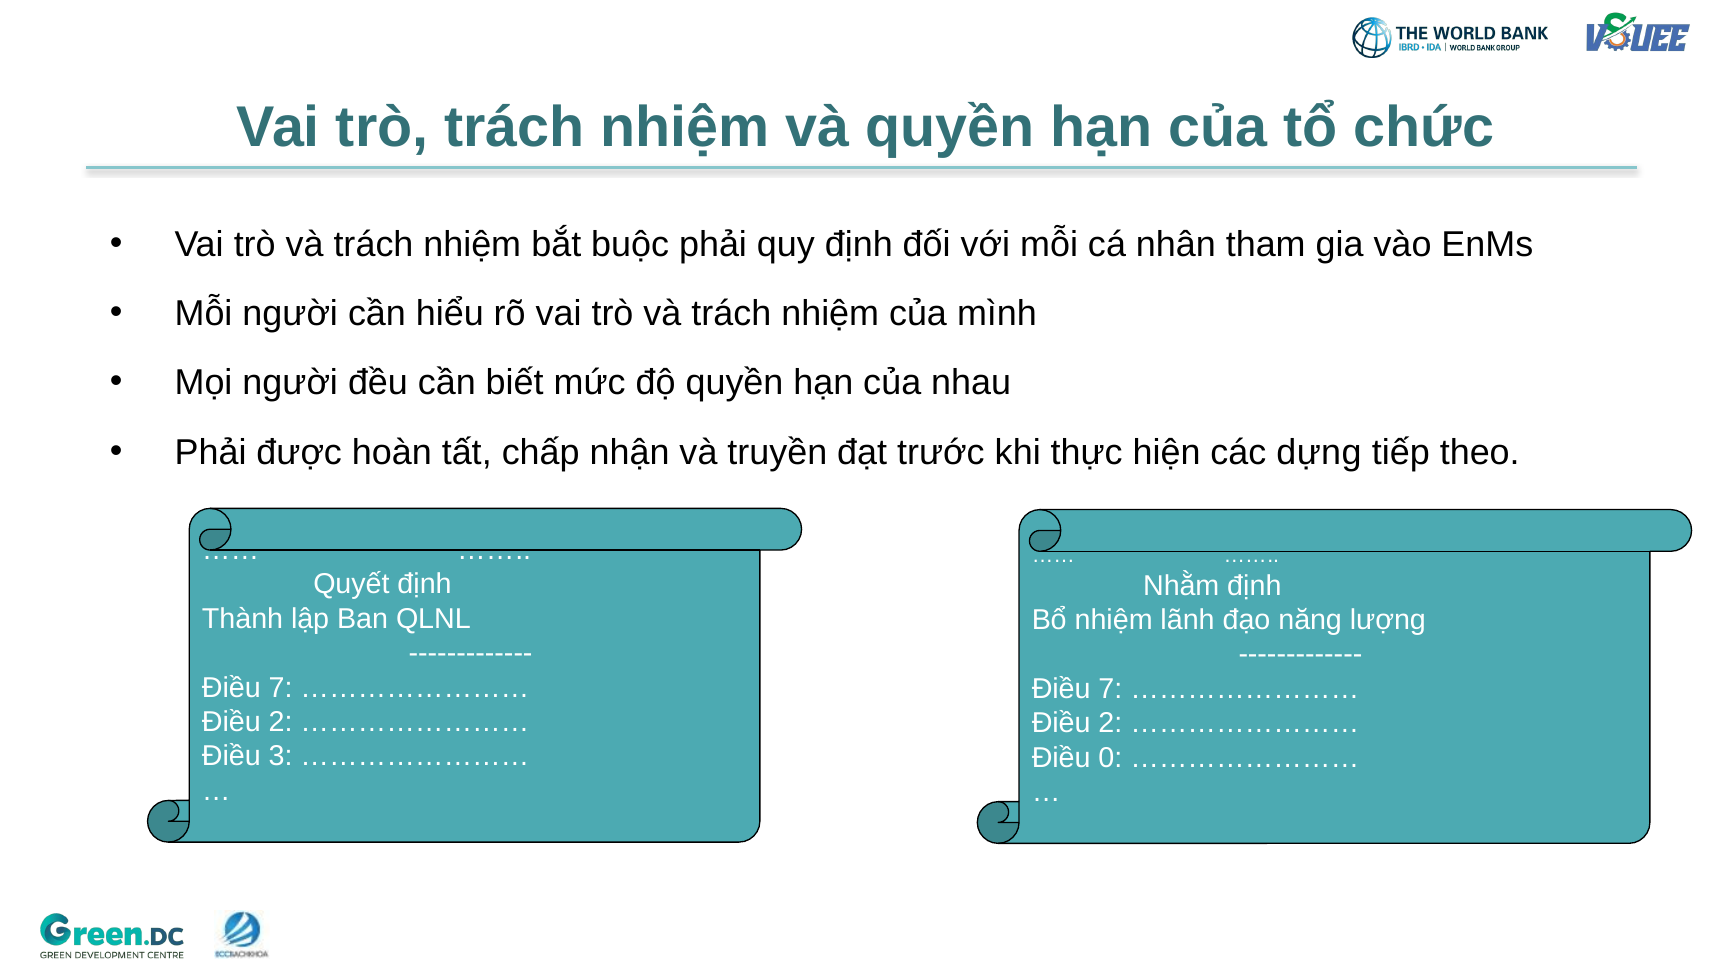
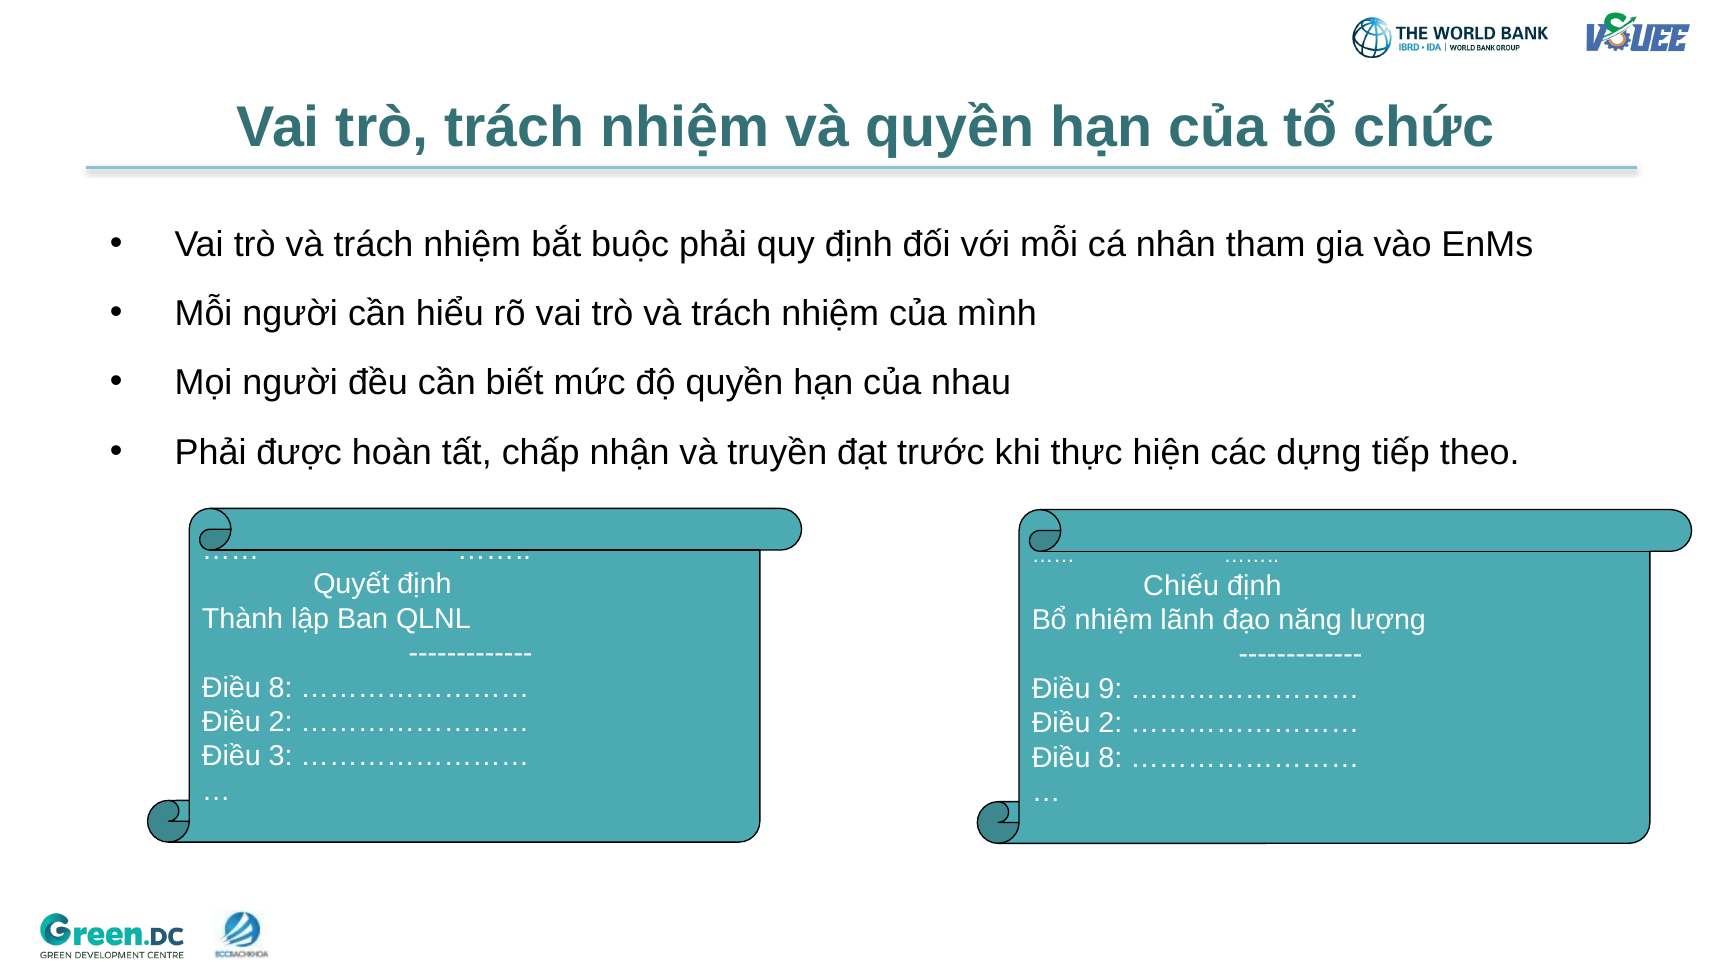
Nhằm: Nhằm -> Chiếu (1181, 586)
7: 7 -> 8 (281, 688)
7: 7 -> 9 (1110, 689)
0: 0 -> 8 (1110, 758)
